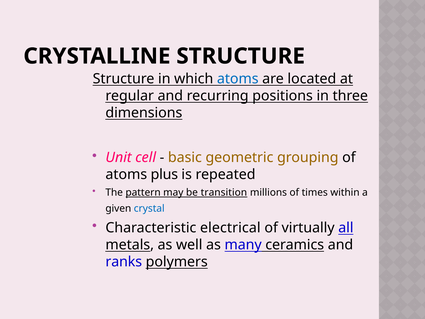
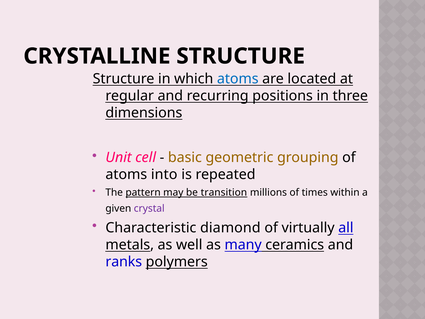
plus: plus -> into (164, 175)
crystal colour: blue -> purple (149, 208)
electrical: electrical -> diamond (230, 228)
